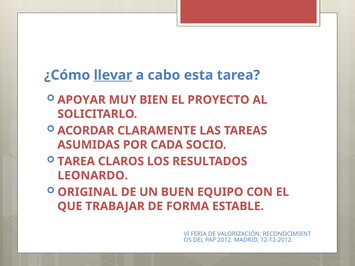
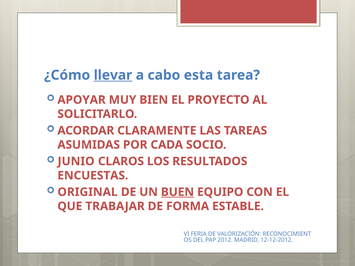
TAREA: TAREA -> JUNIO (76, 161)
LEONARDO: LEONARDO -> ENCUESTAS (93, 176)
BUEN underline: none -> present (177, 192)
